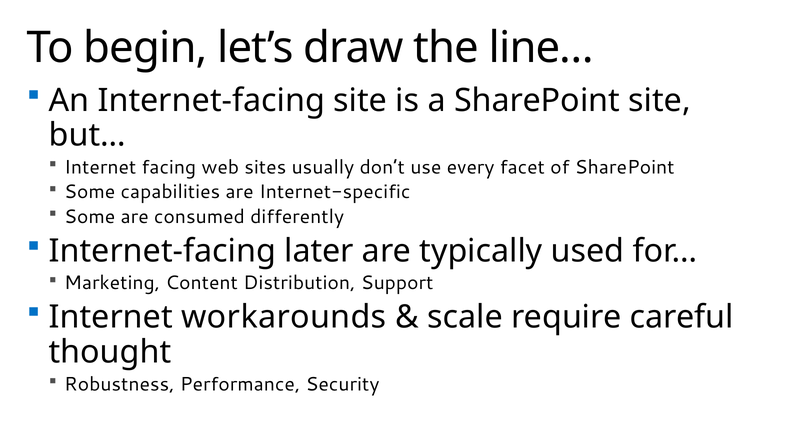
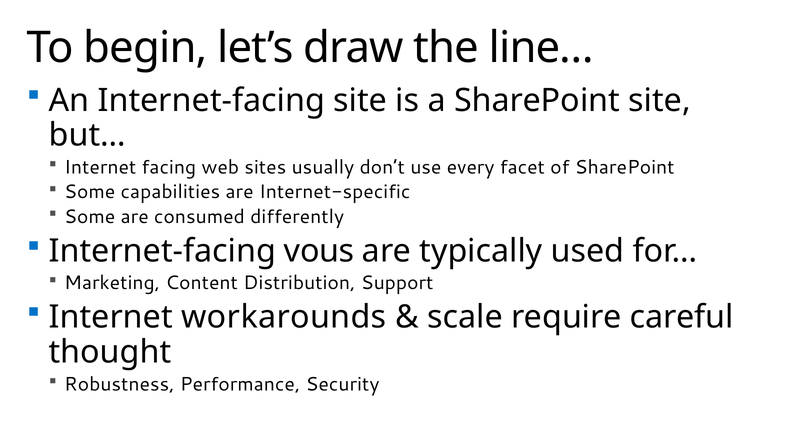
later: later -> vous (319, 251)
